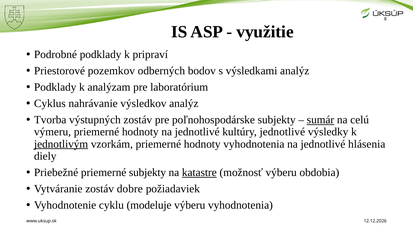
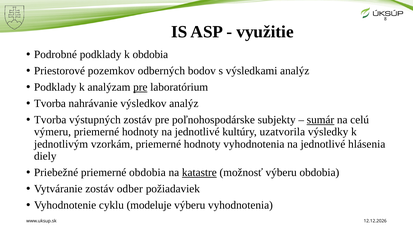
k pripraví: pripraví -> obdobia (150, 55)
pre underline: none -> present (140, 87)
Cyklus: Cyklus -> Tvorba (50, 104)
kultúry jednotlivé: jednotlivé -> uzatvorila (282, 132)
jednotlivým underline: present -> none (61, 144)
priemerné subjekty: subjekty -> obdobia (147, 173)
dobre: dobre -> odber (130, 189)
